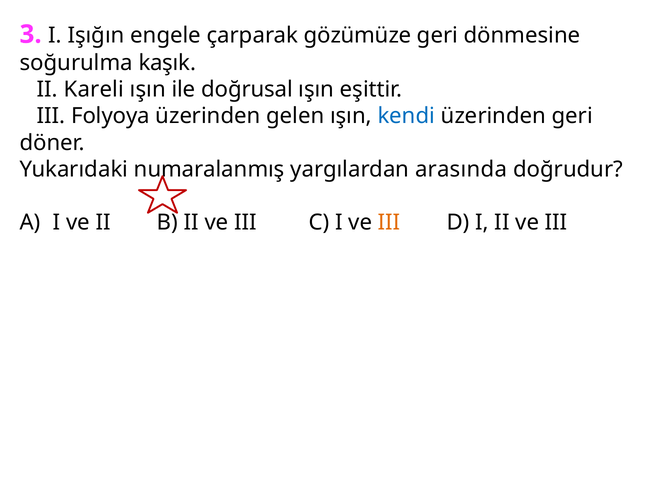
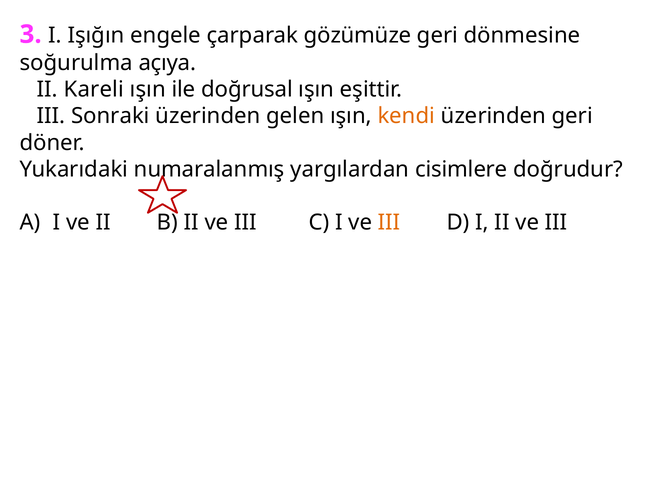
kaşık: kaşık -> açıya (167, 63)
Folyoya: Folyoya -> Sonraki (110, 116)
kendi colour: blue -> orange (406, 116)
arasında: arasında -> cisimlere (461, 170)
